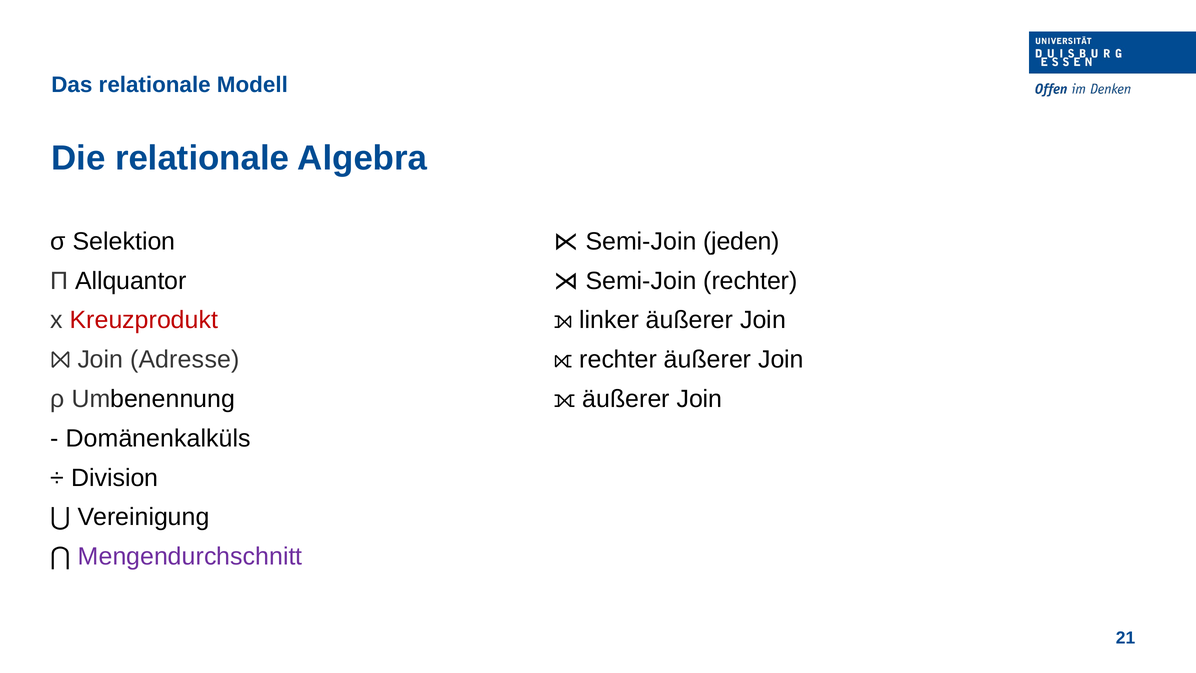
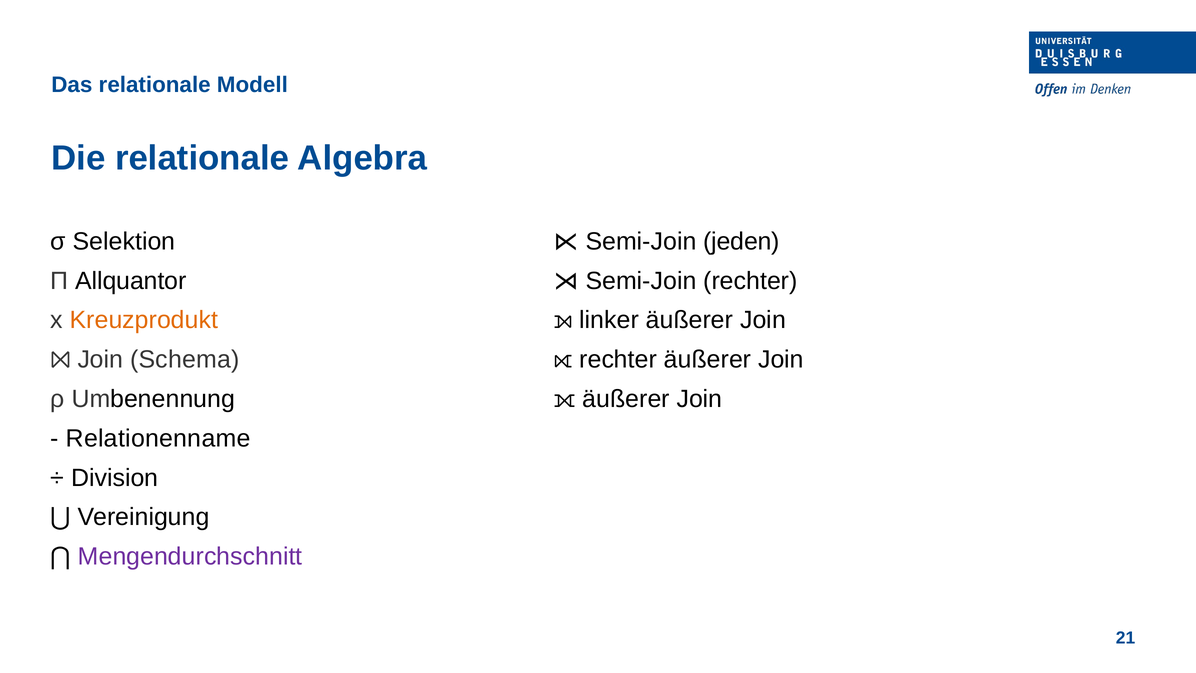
Kreuzprodukt colour: red -> orange (144, 320)
Adresse: Adresse -> Schema (185, 360)
Domänenkalküls: Domänenkalküls -> Relationenname (158, 438)
